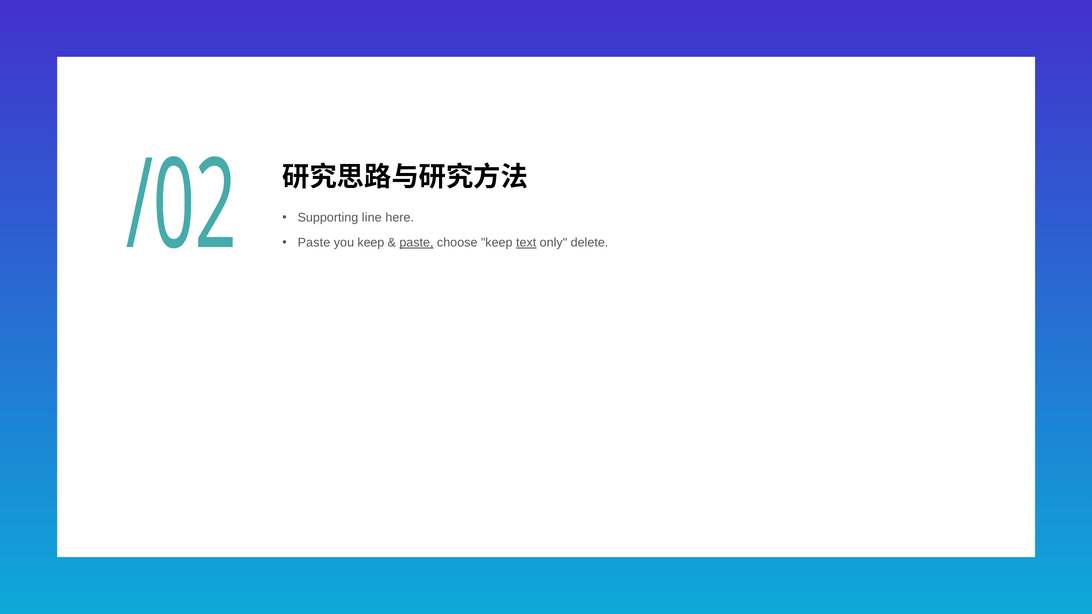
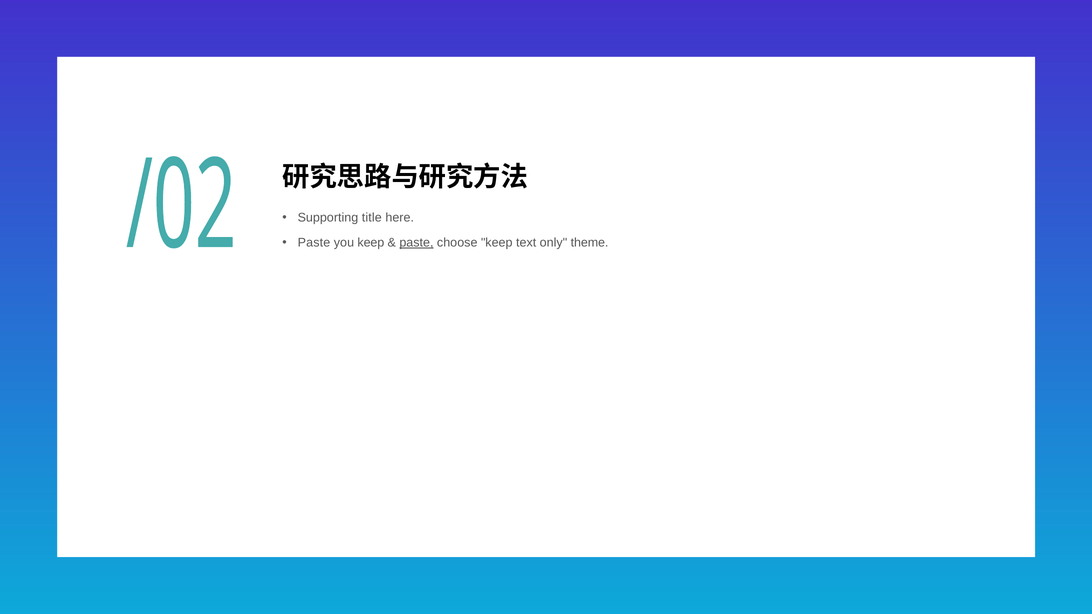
line: line -> title (372, 218)
text underline: present -> none (526, 243)
delete: delete -> theme (590, 243)
